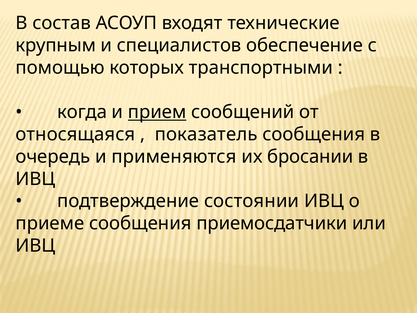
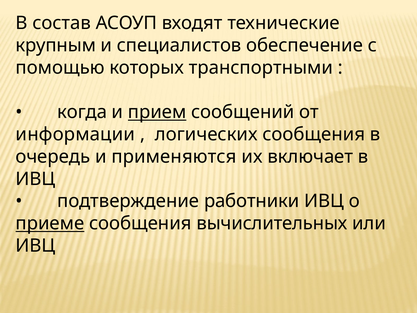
относящаяся: относящаяся -> информации (75, 134)
показатель: показатель -> логических (206, 134)
бросании: бросании -> включает (310, 157)
состоянии: состоянии -> работники (252, 201)
приеме underline: none -> present (50, 223)
приемосдатчики: приемосдатчики -> вычислительных (272, 223)
